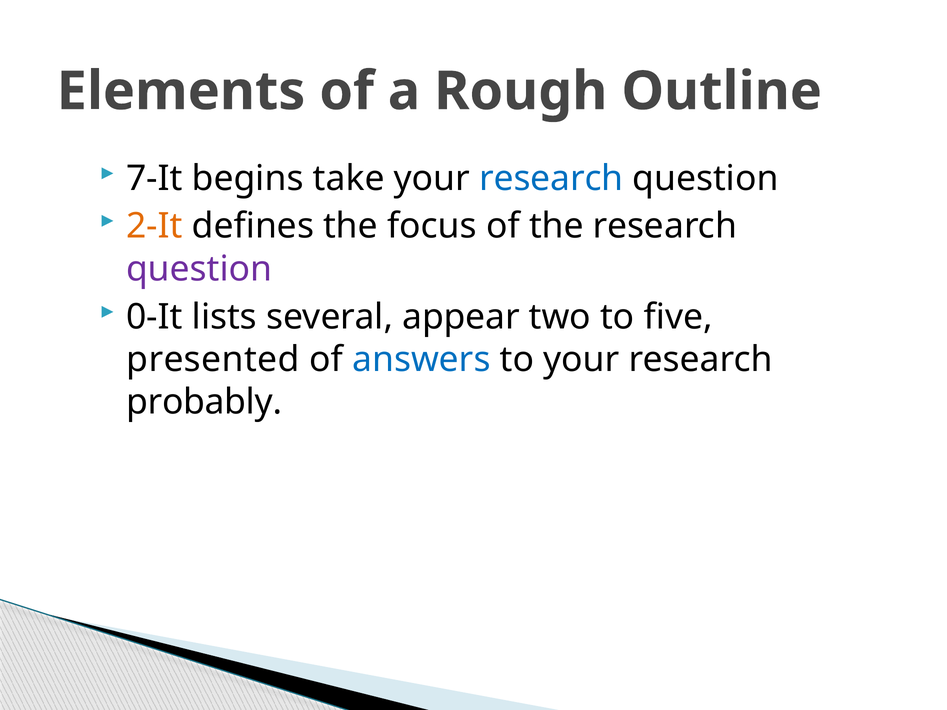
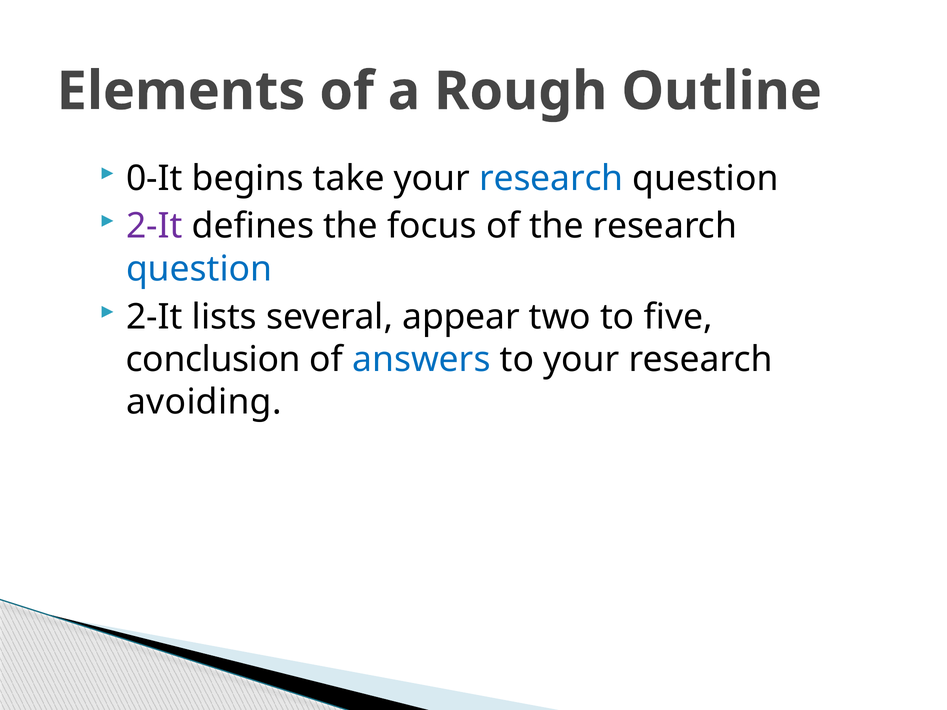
7-It: 7-It -> 0-It (154, 178)
2-It colour: orange -> purple (154, 226)
question colour: purple -> blue (199, 269)
0-It: 0-It -> 2-It (154, 317)
presented: presented -> conclusion (213, 360)
probably: probably -> avoiding (204, 402)
